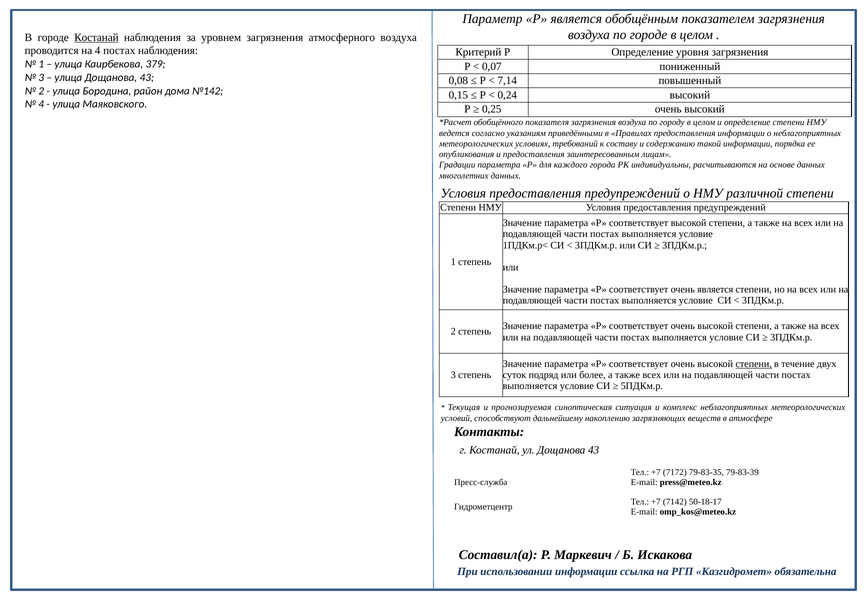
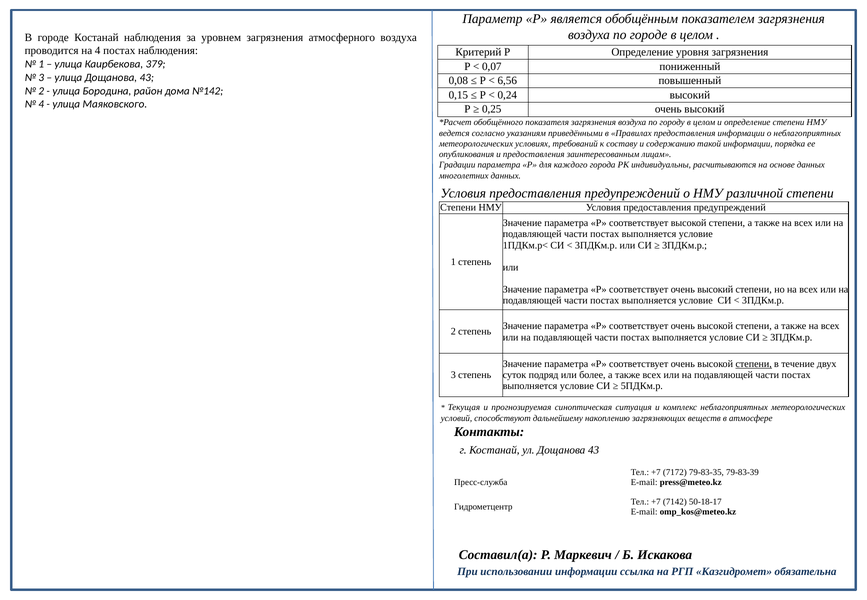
Костанай underline: present -> none (96, 37)
7,14: 7,14 -> 6,56 (507, 81)
соответствует очень является: является -> высокий (715, 290)
